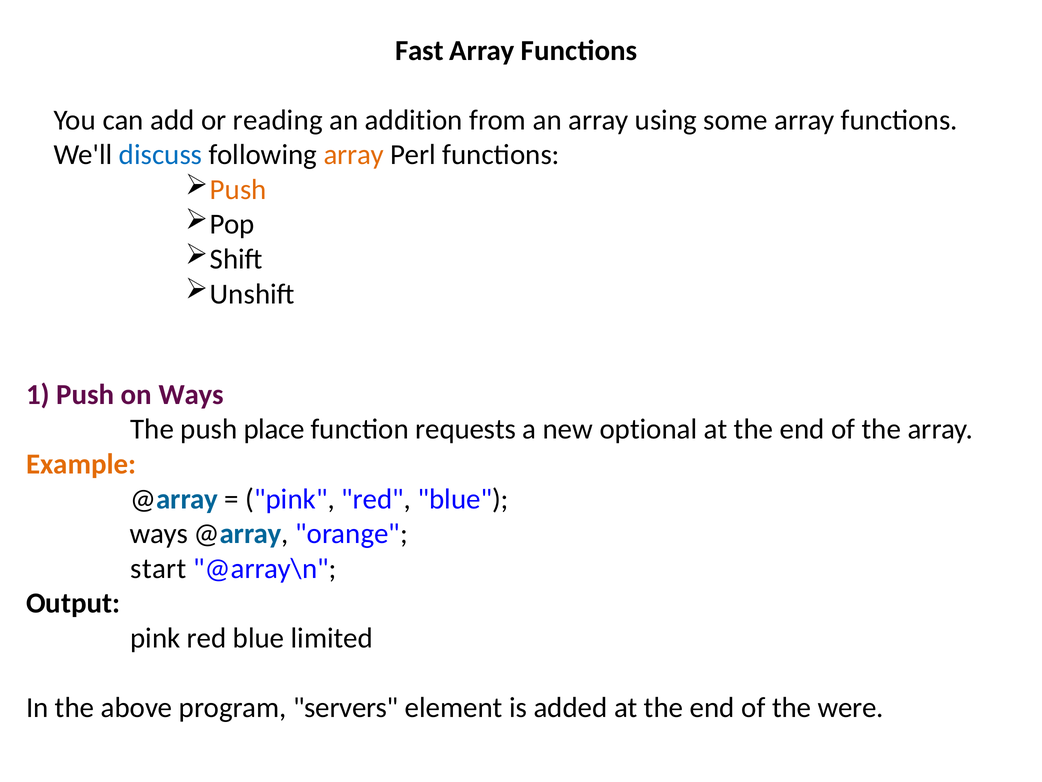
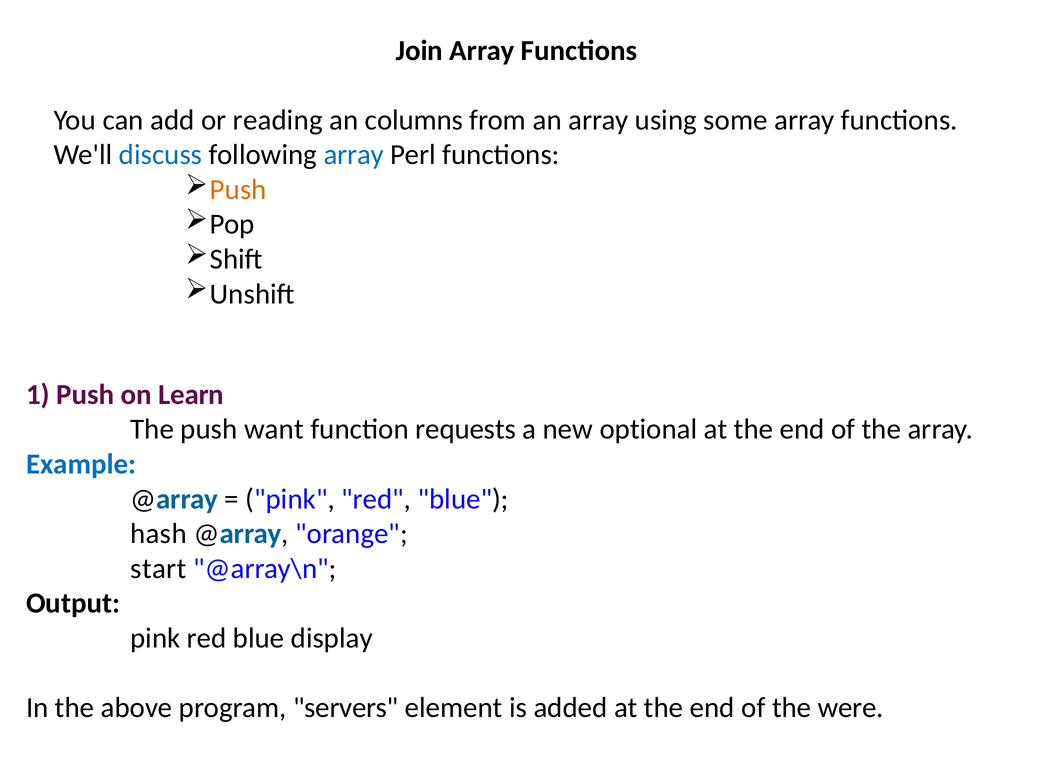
Fast: Fast -> Join (419, 51)
addition: addition -> columns (414, 120)
array colour: orange -> blue (354, 155)
on Ways: Ways -> Learn (191, 394)
place: place -> want (274, 429)
Example colour: orange -> blue (81, 464)
ways: ways -> hash (159, 533)
limited: limited -> display (332, 638)
